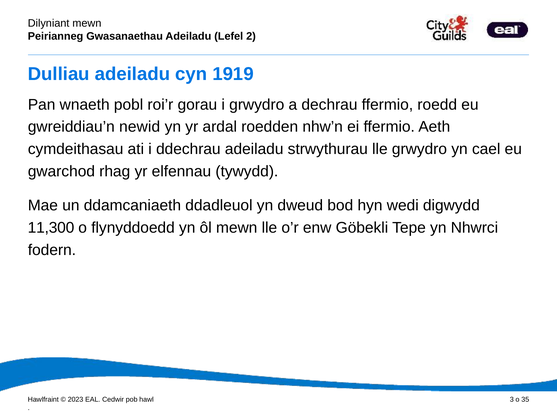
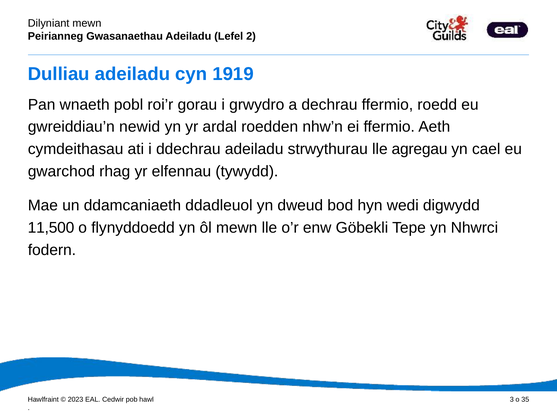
lle grwydro: grwydro -> agregau (420, 149)
11,300: 11,300 -> 11,500 (51, 228)
